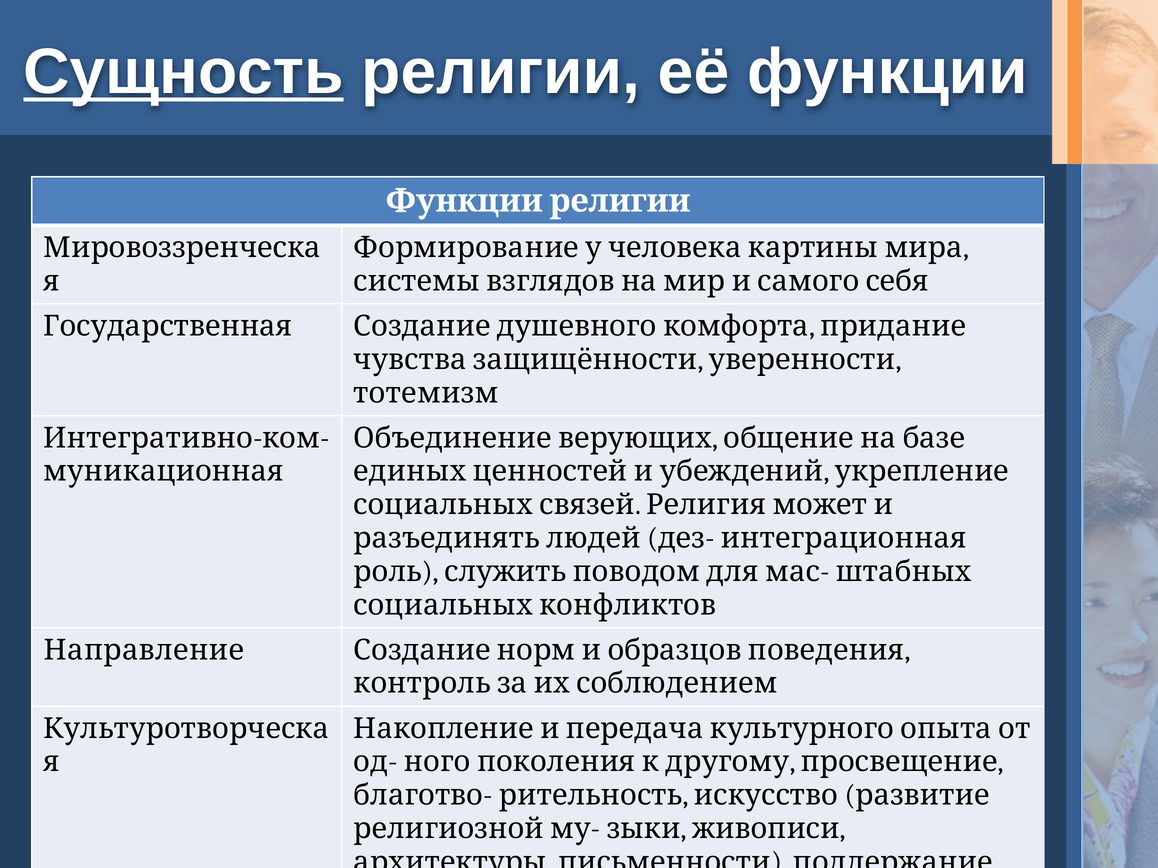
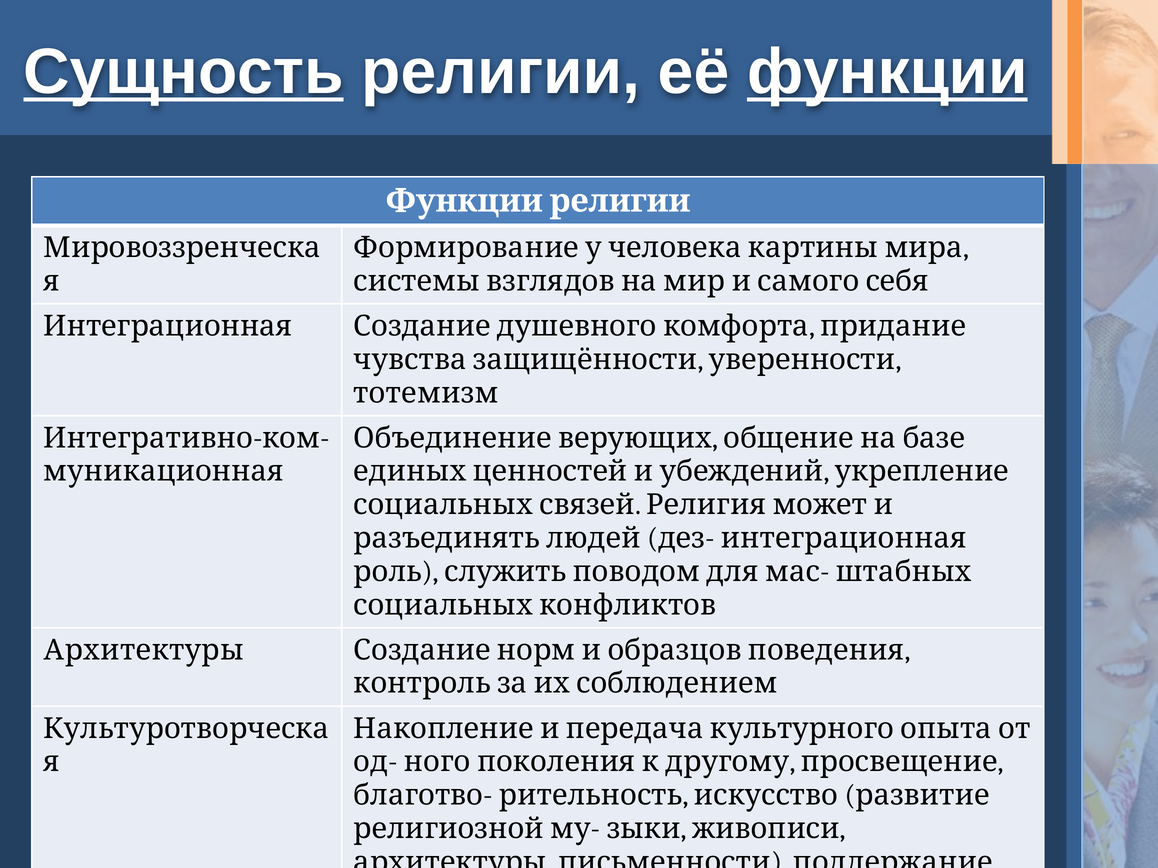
функции underline: none -> present (887, 72)
Государственная: Государственная -> Интеграционная (168, 326)
Направление: Направление -> Архитектуры (144, 650)
